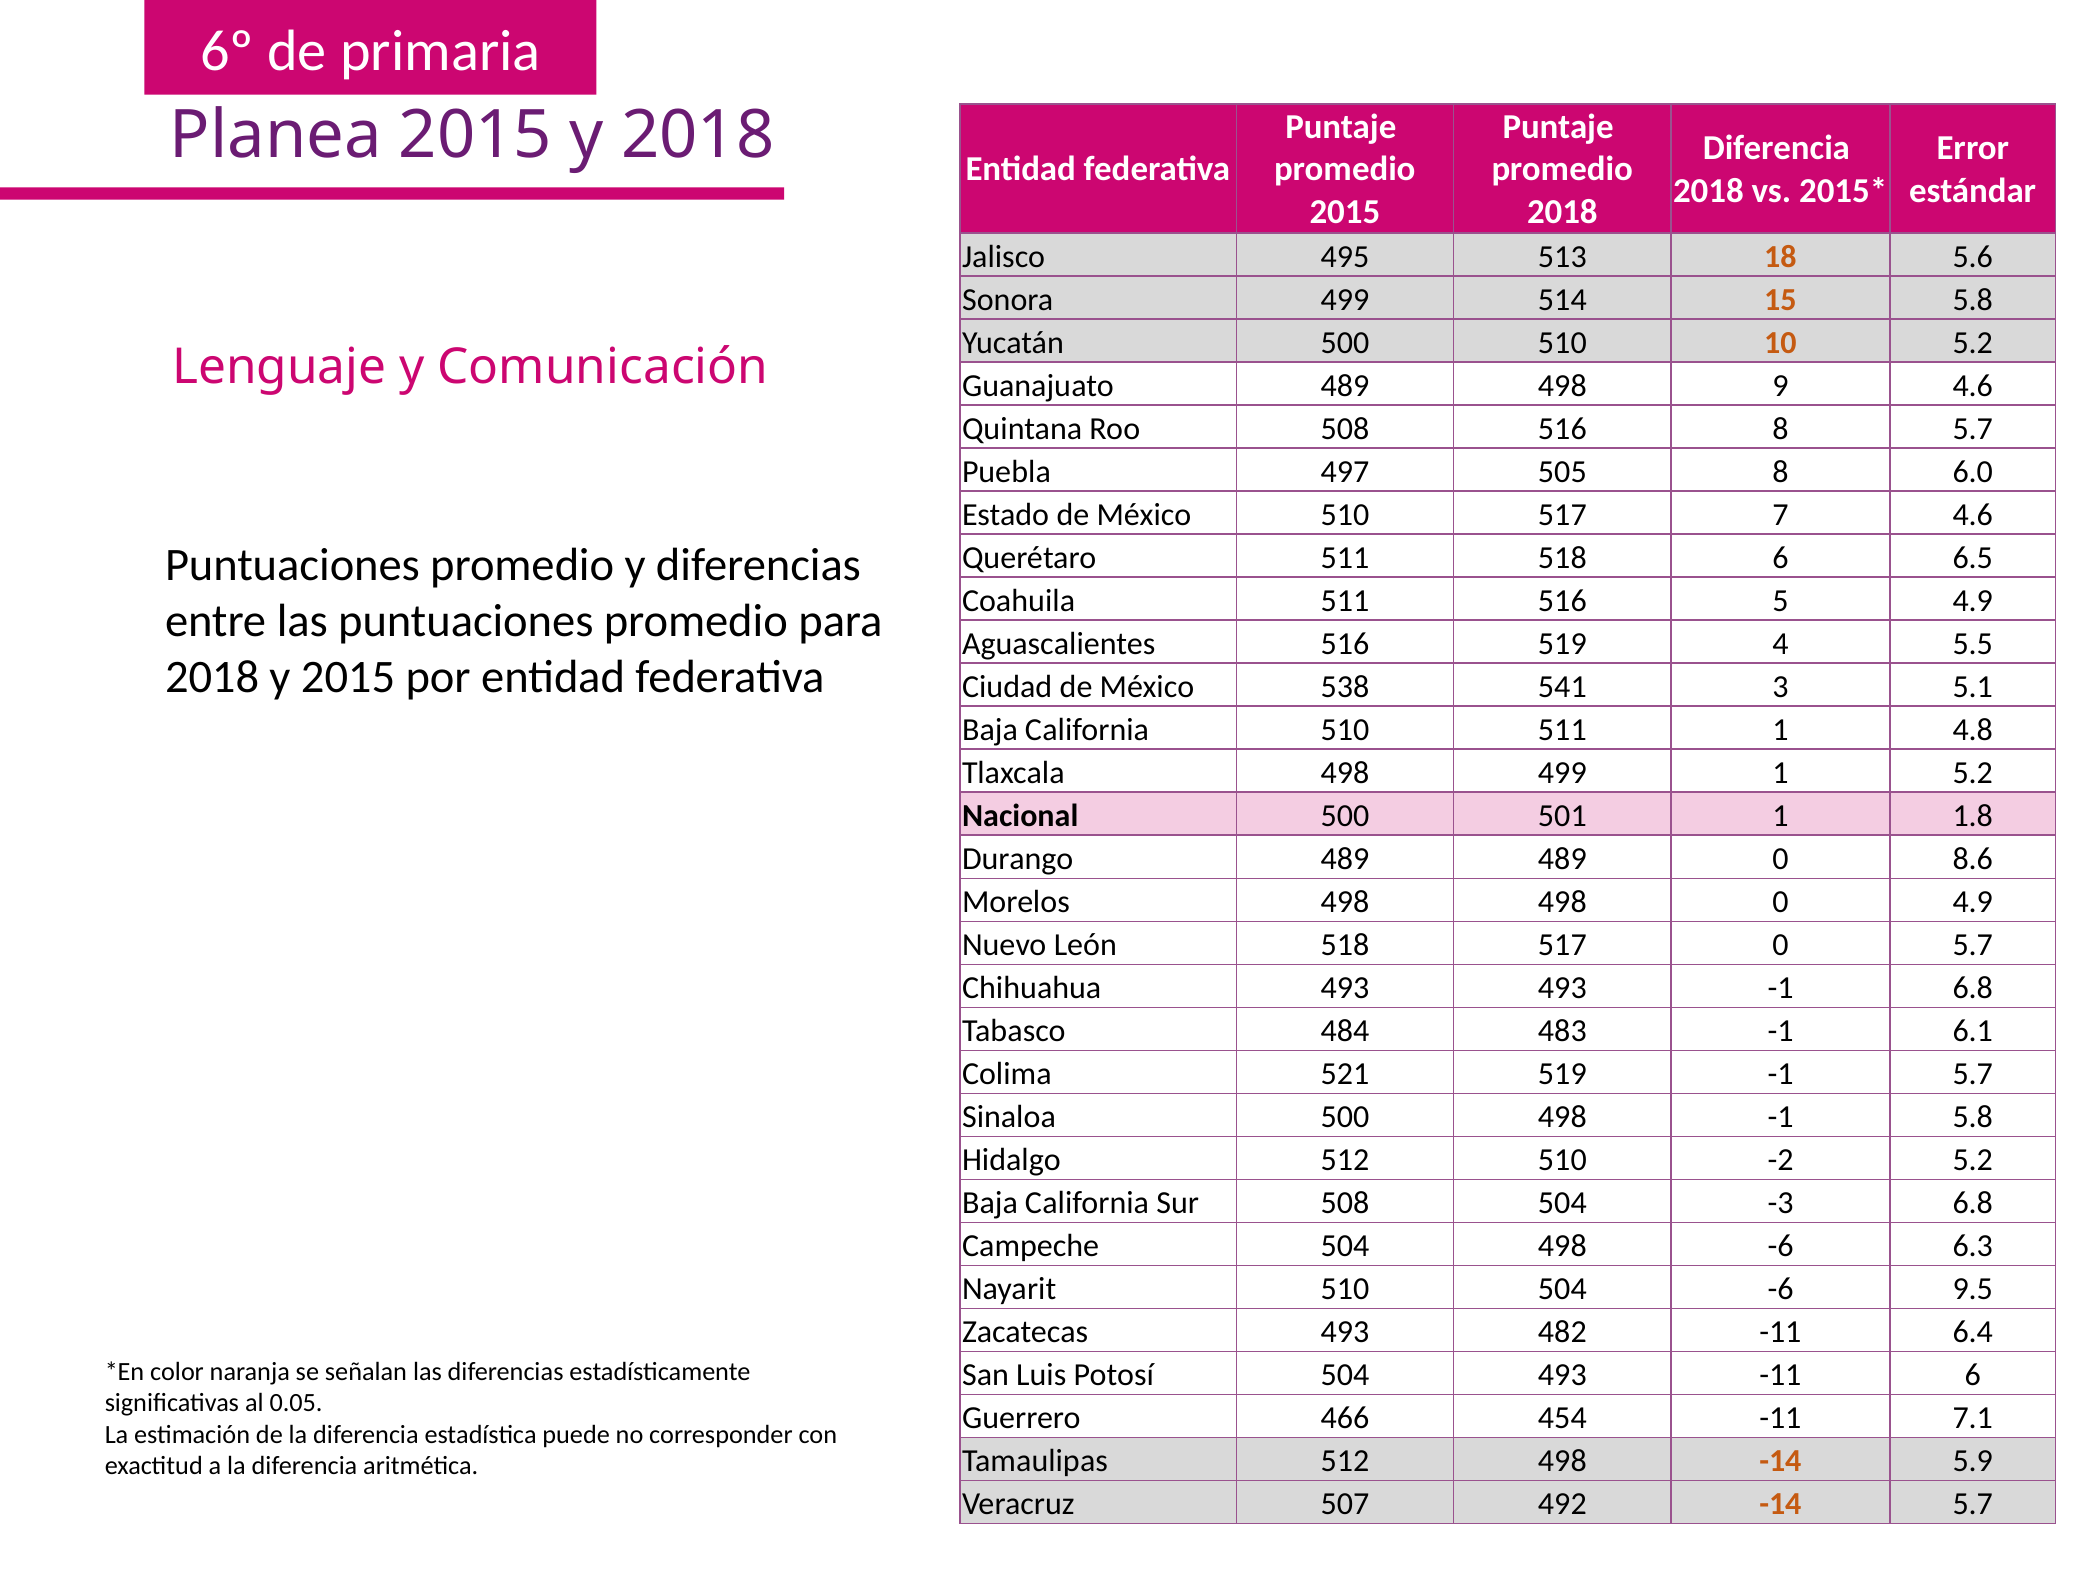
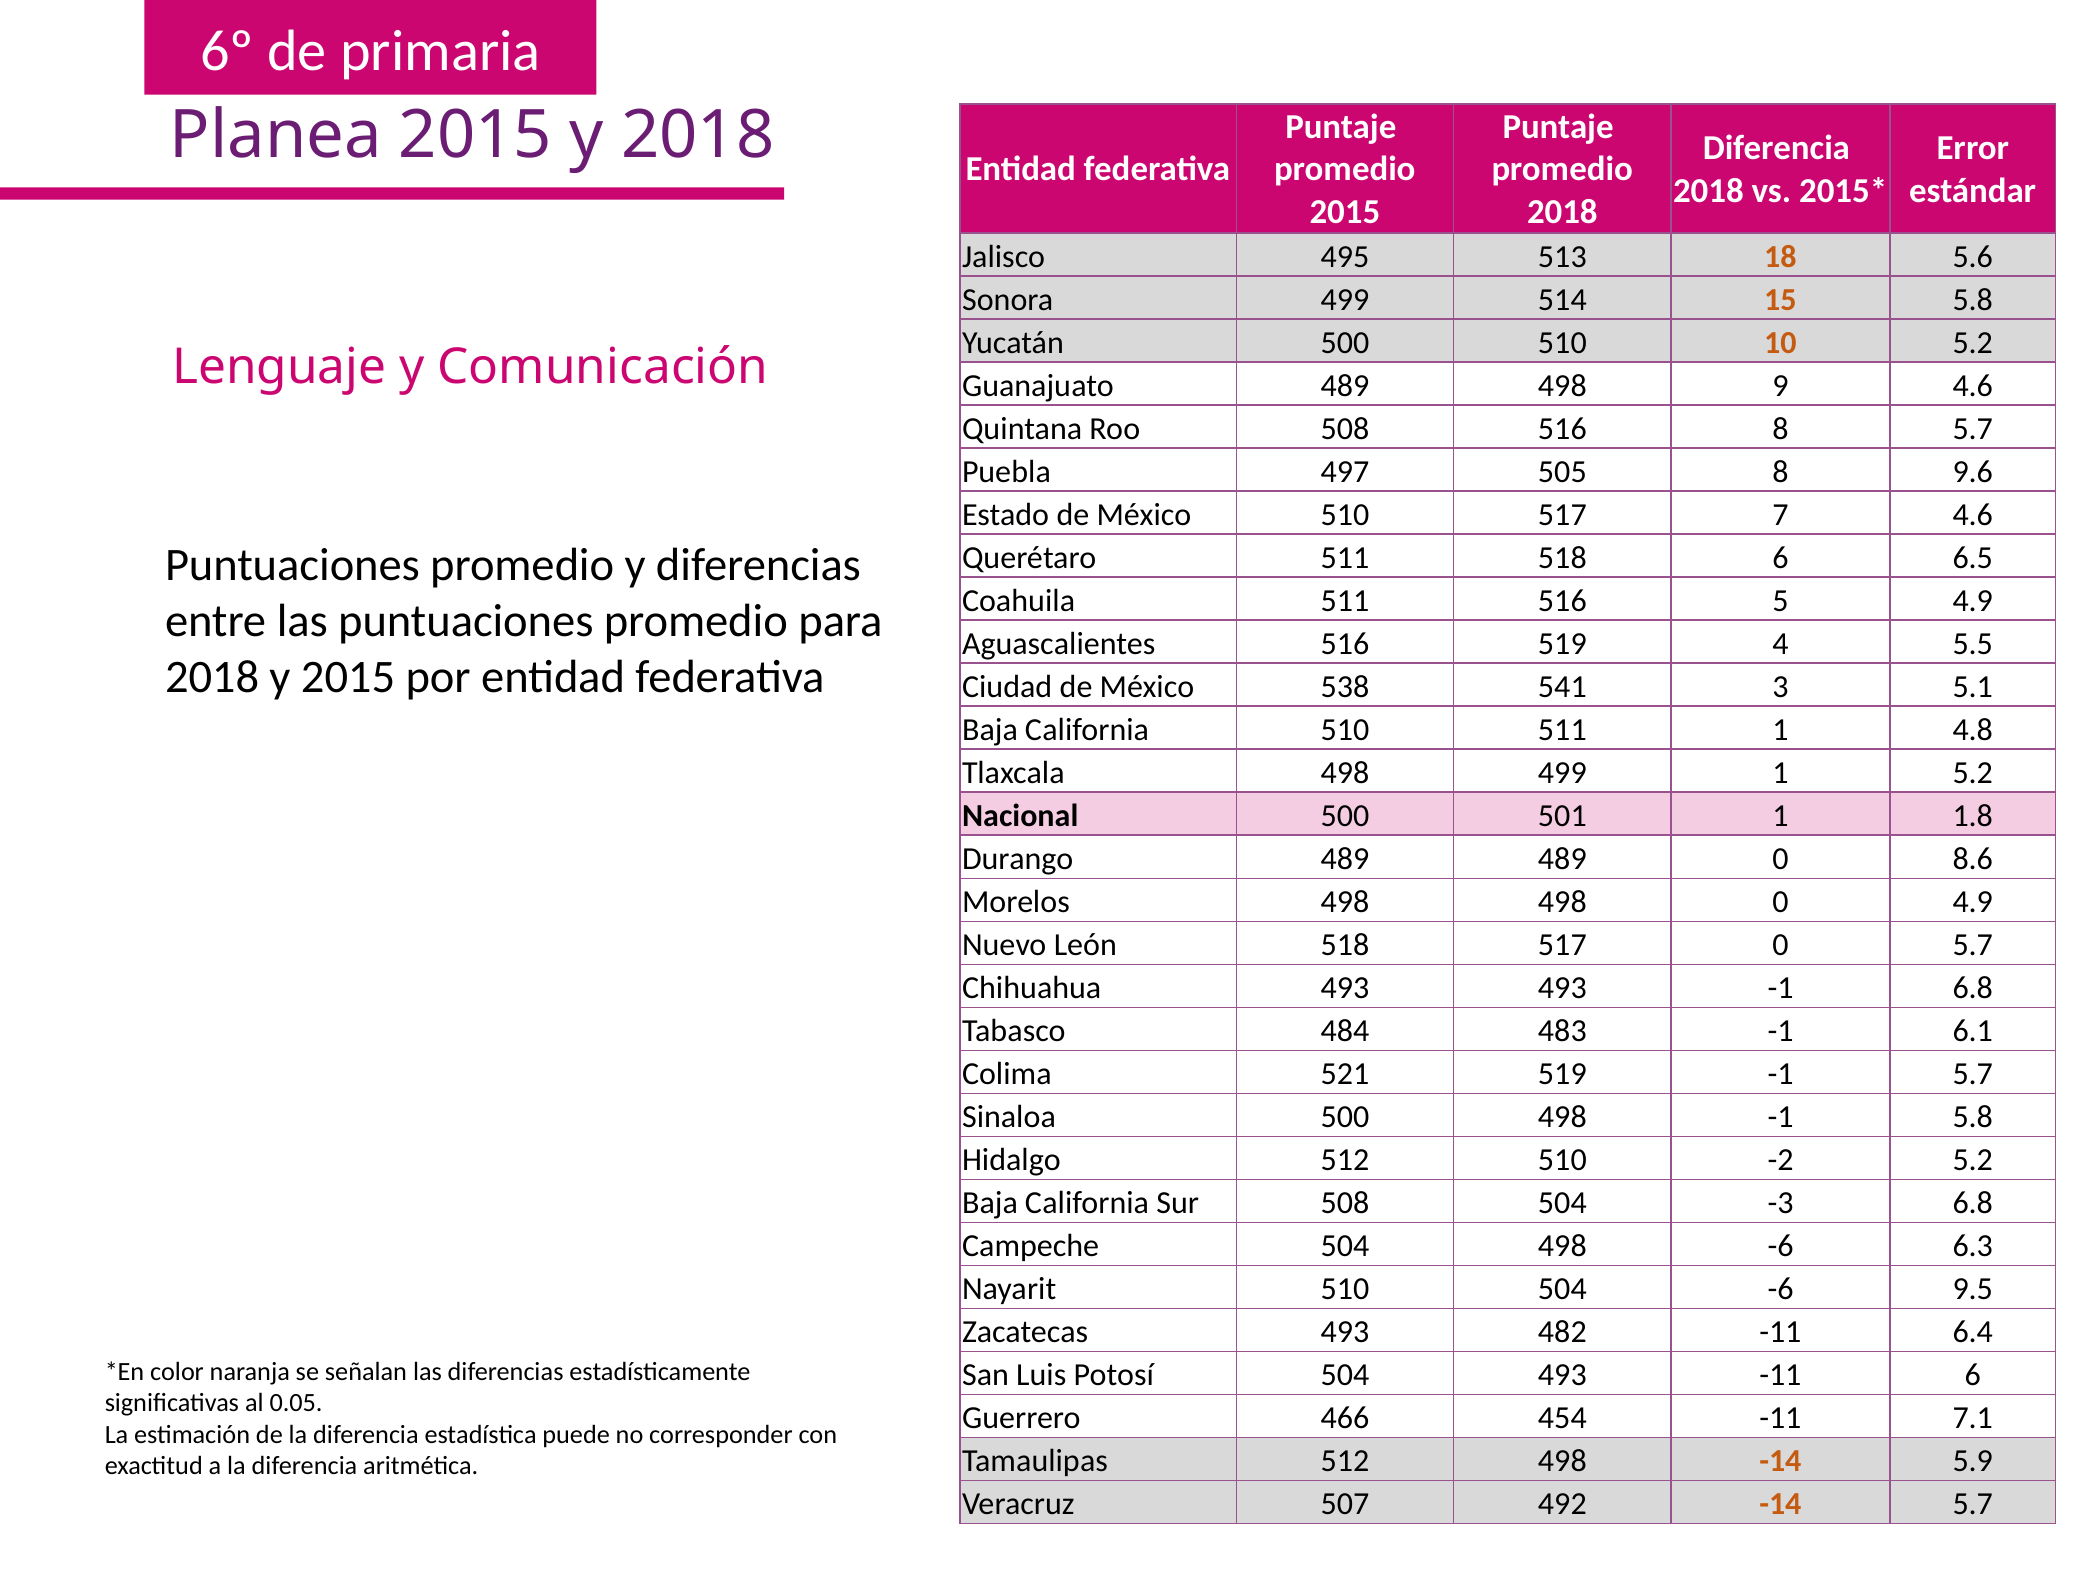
6.0: 6.0 -> 9.6 (1973, 472)
